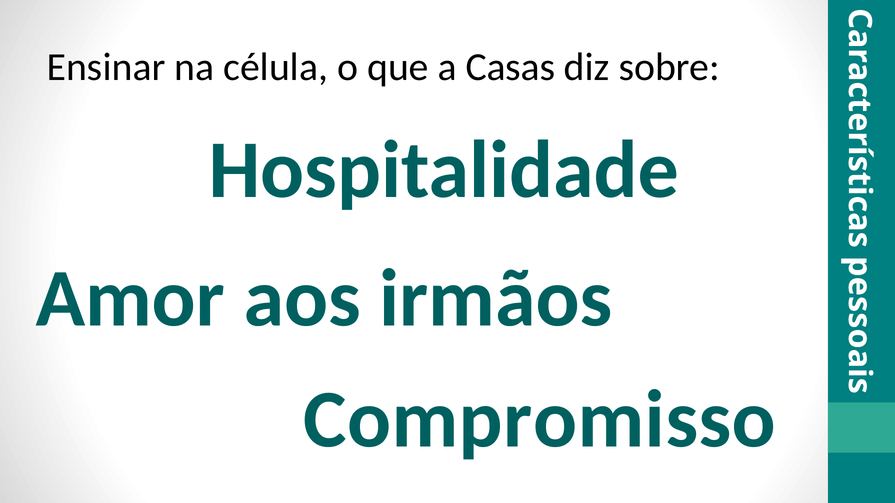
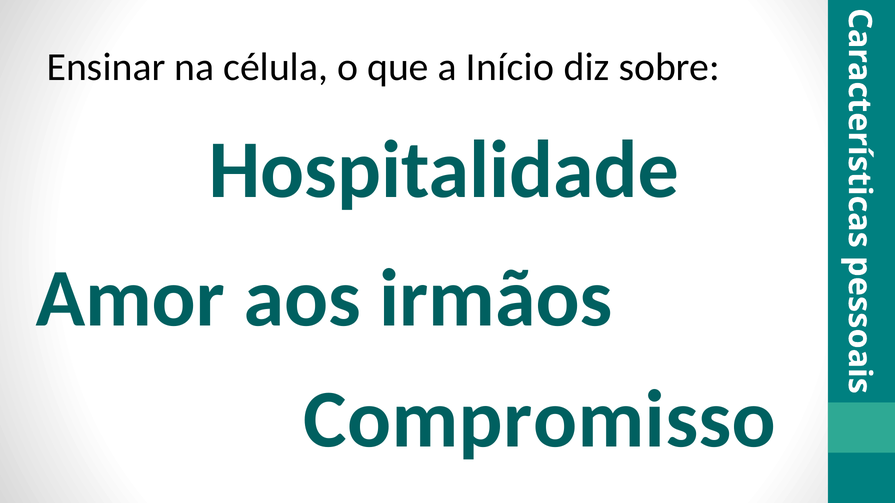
Casas: Casas -> Início (510, 67)
